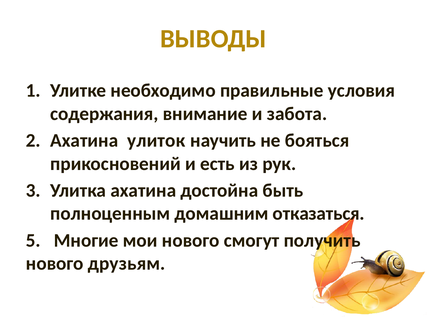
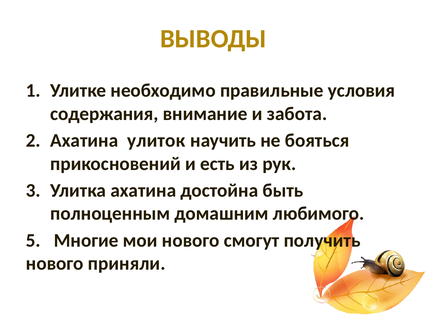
отказаться: отказаться -> любимого (319, 214)
друзьям: друзьям -> приняли (127, 264)
